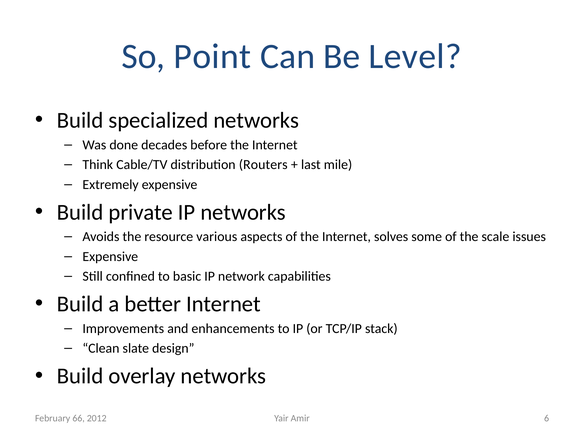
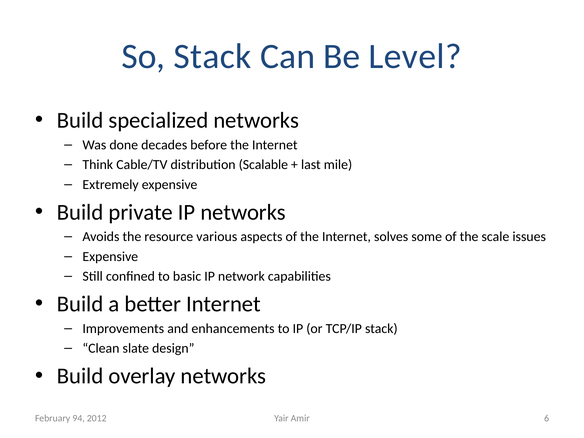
So Point: Point -> Stack (212, 57)
Routers: Routers -> Scalable (263, 165)
66: 66 -> 94 (79, 418)
